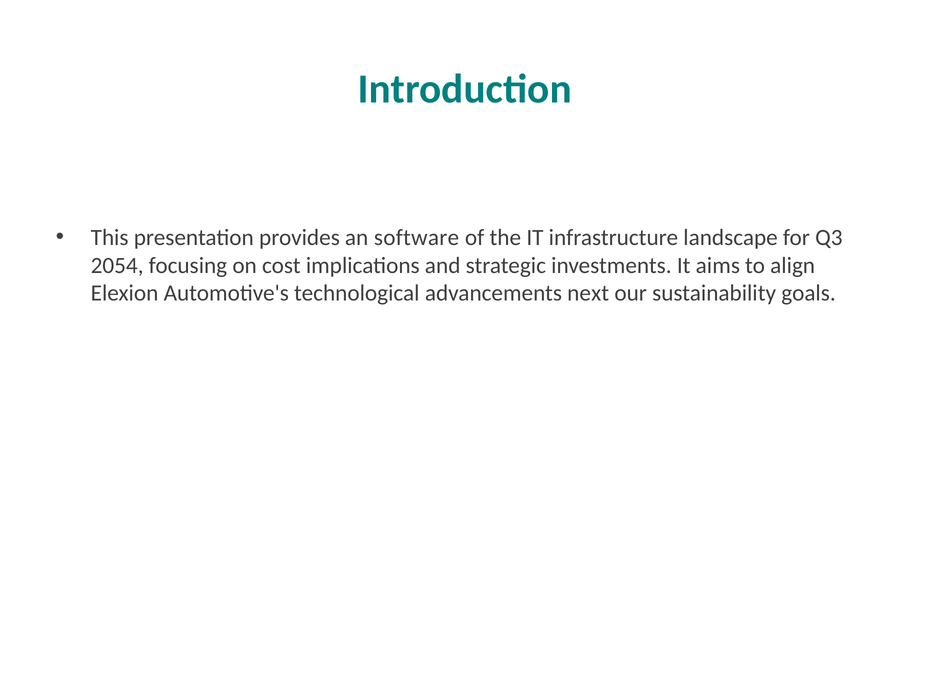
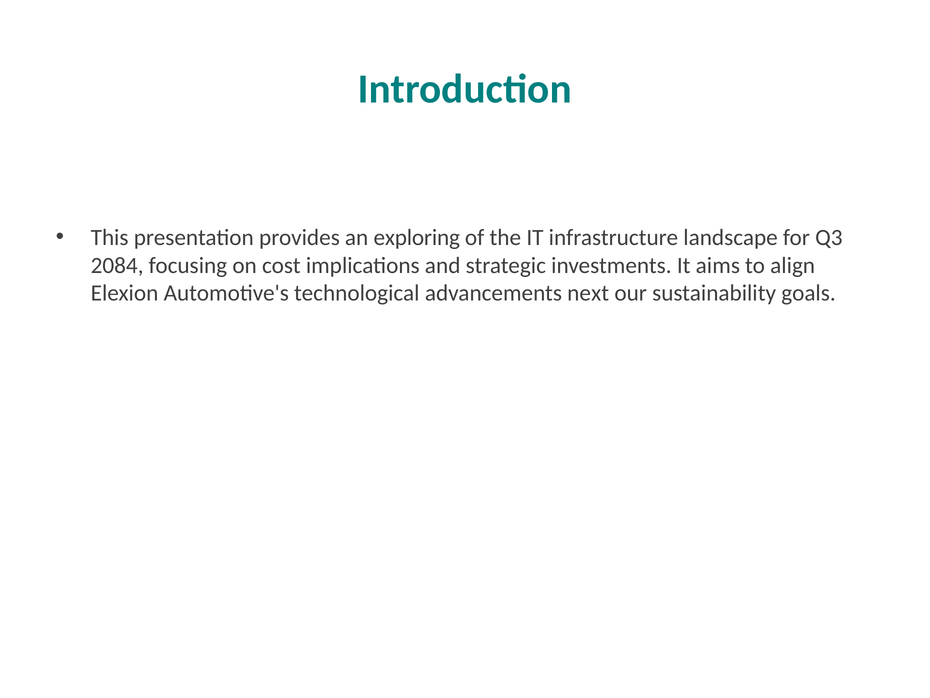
software: software -> exploring (417, 237)
2054: 2054 -> 2084 (117, 265)
